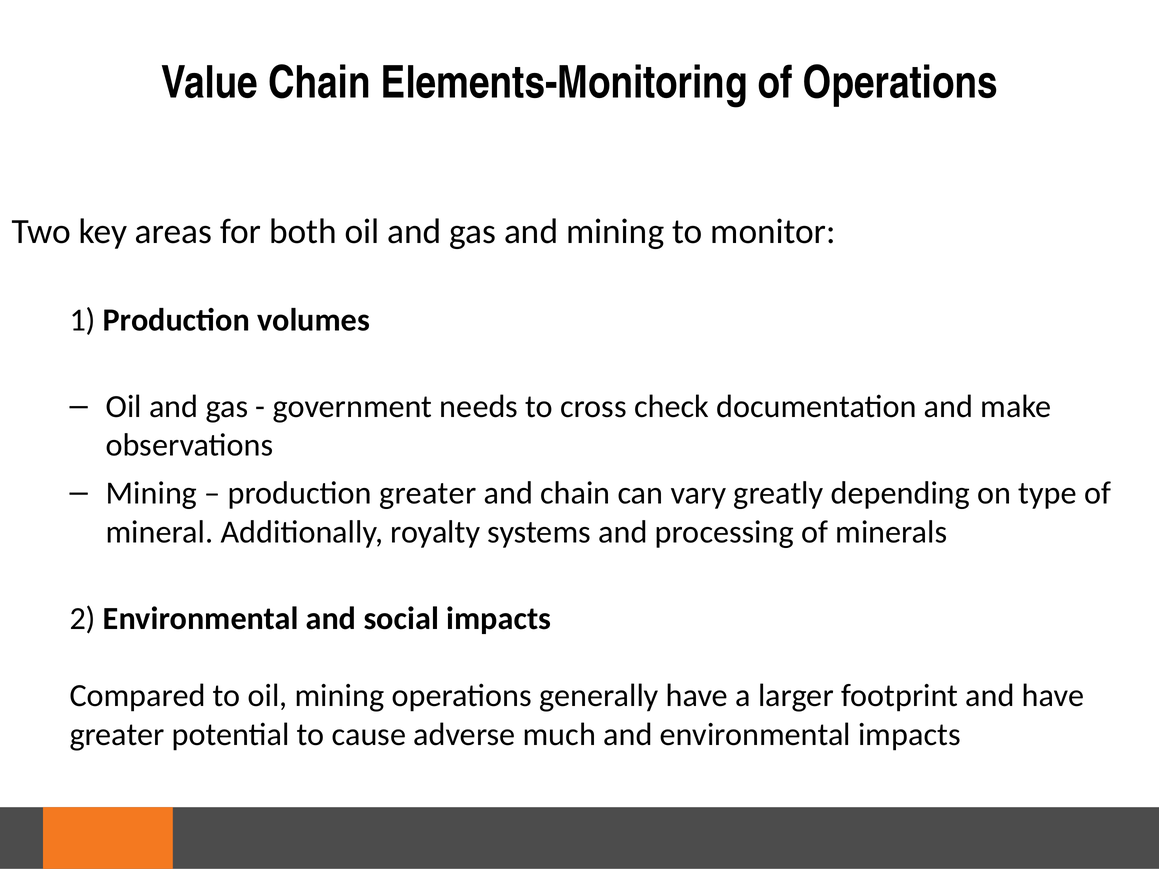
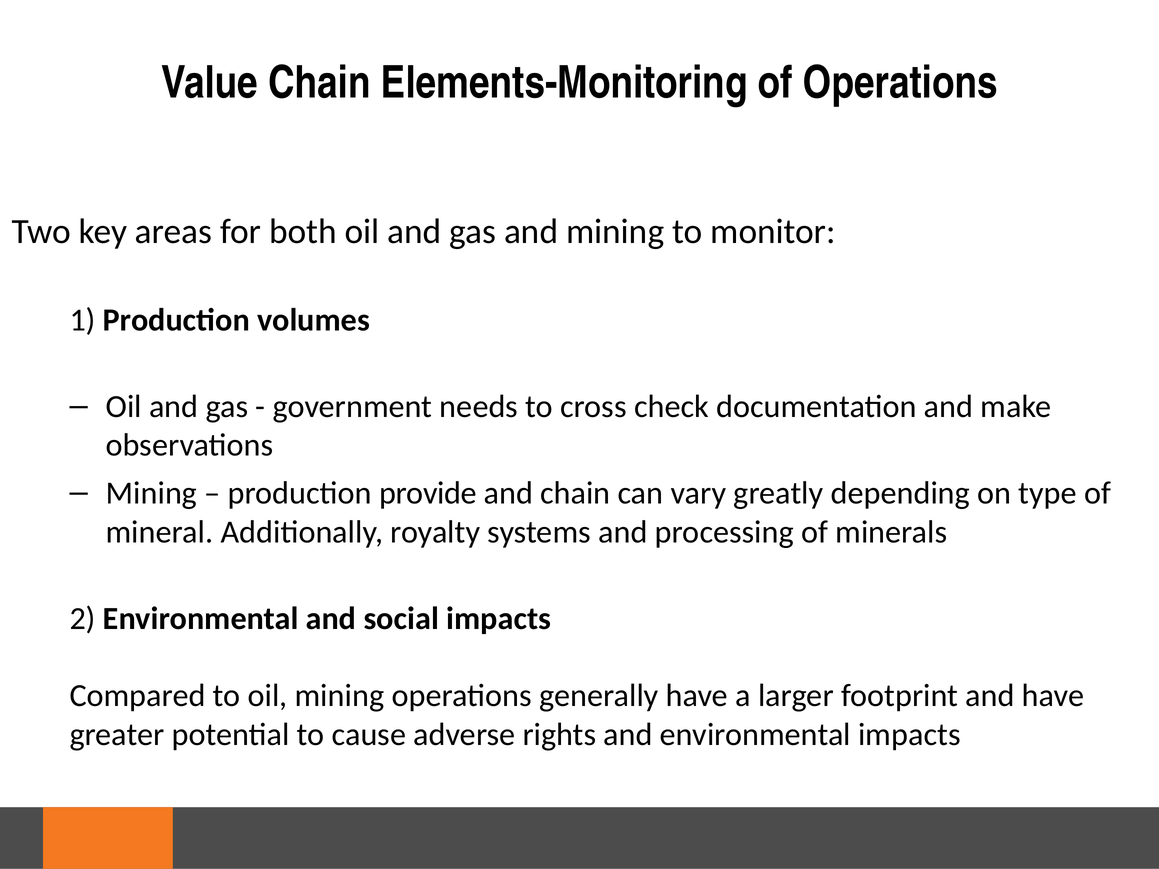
production greater: greater -> provide (428, 493)
much: much -> rights (559, 735)
